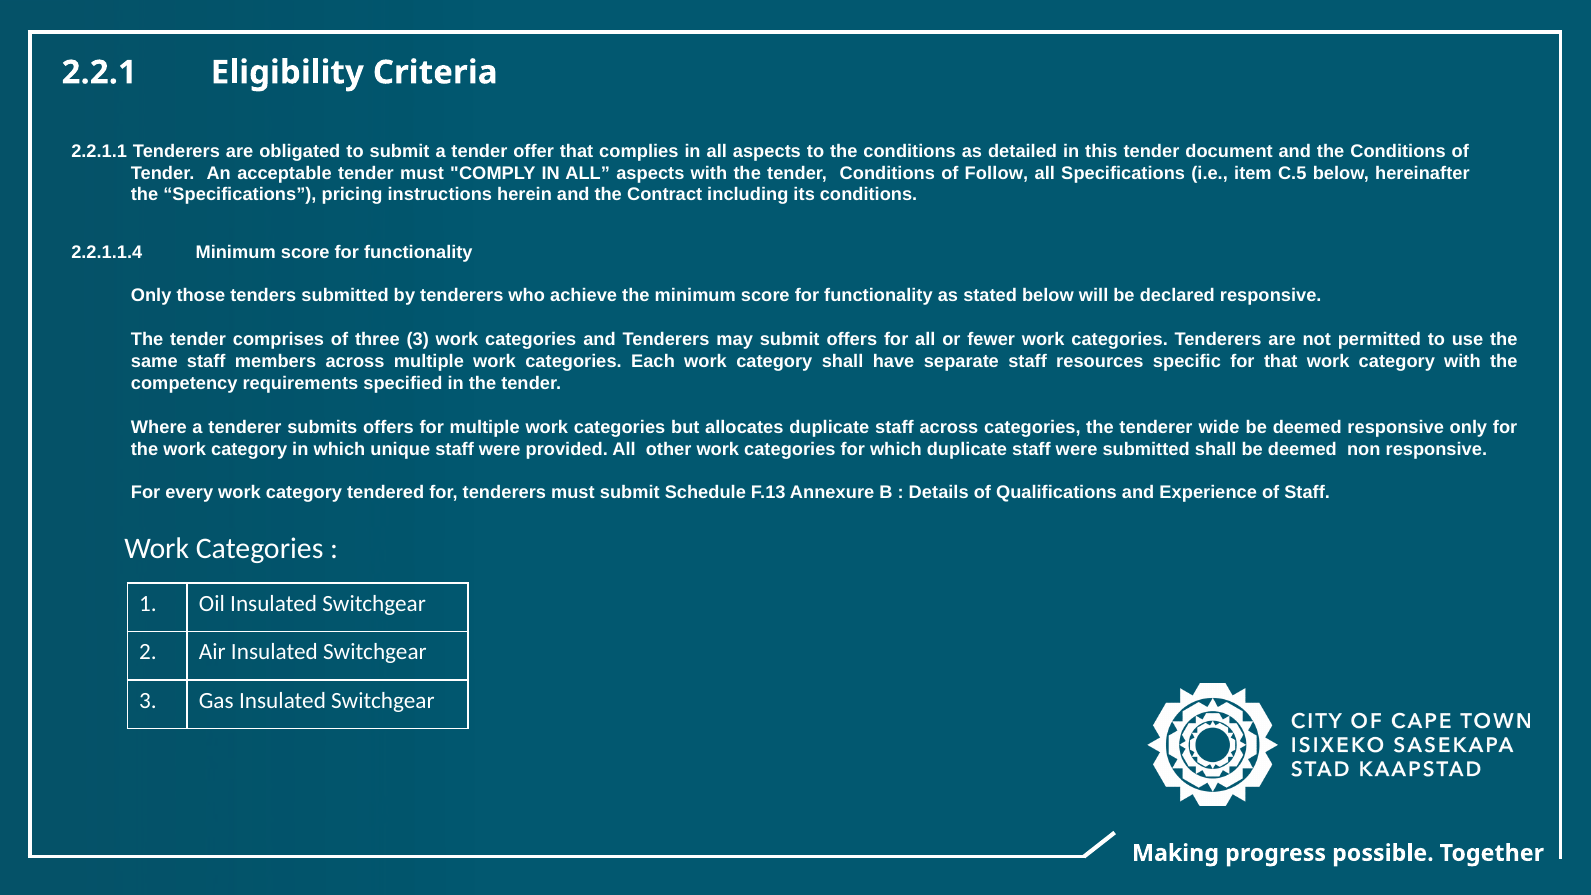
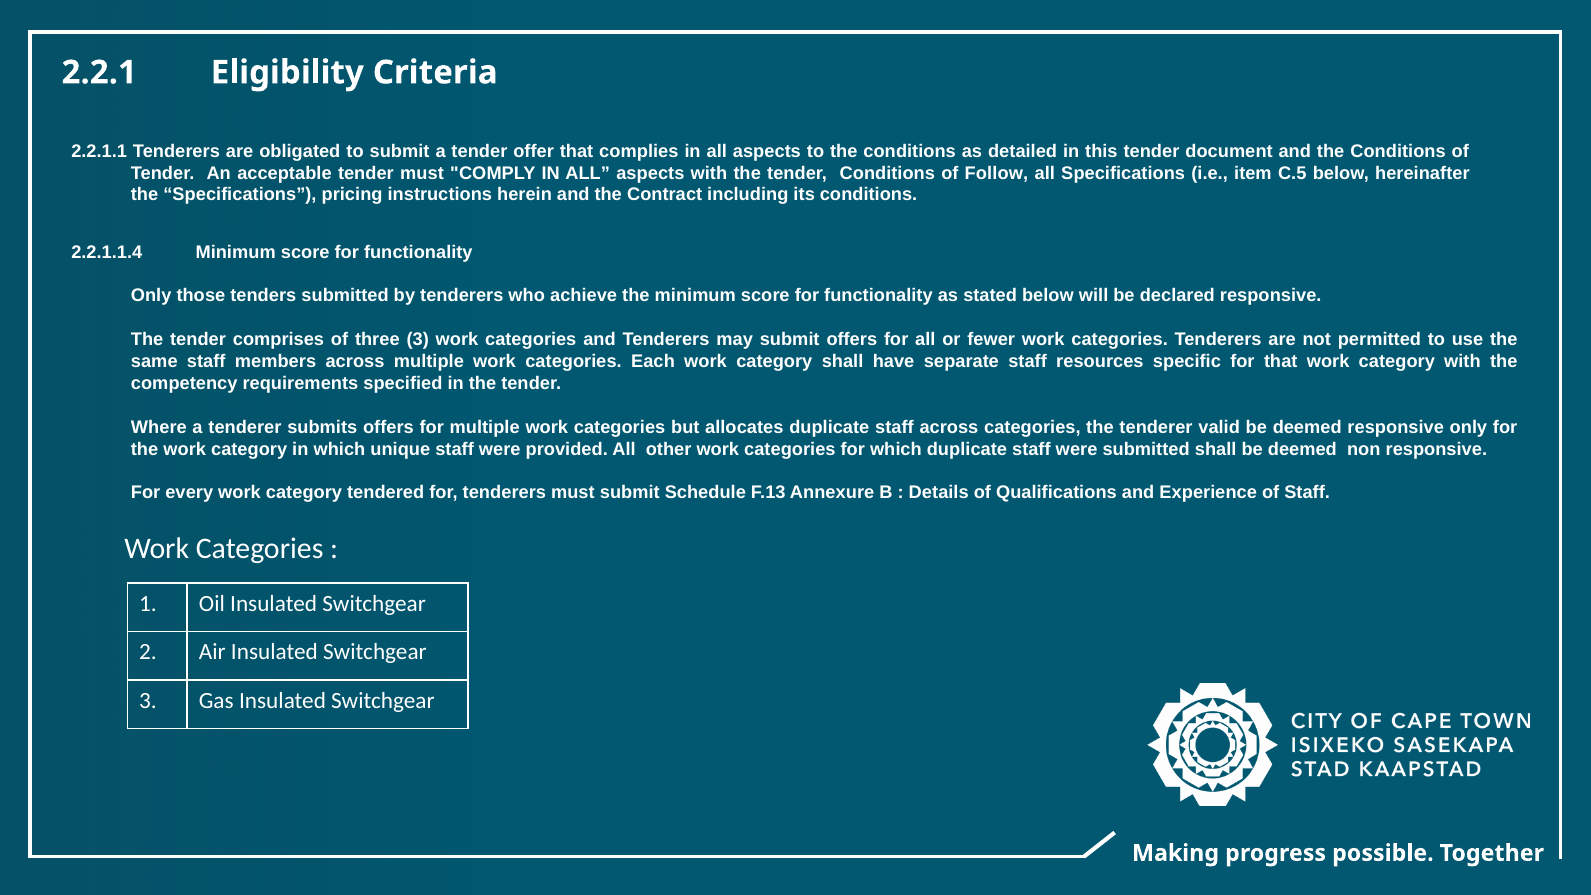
wide: wide -> valid (1219, 427)
